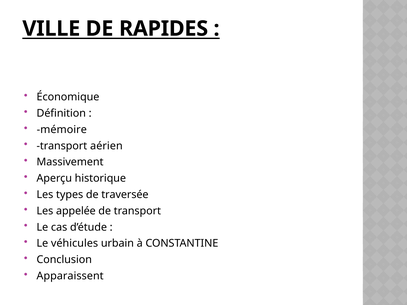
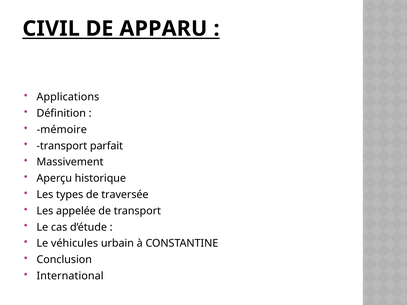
VILLE: VILLE -> CIVIL (51, 29)
RAPIDES: RAPIDES -> APPARU (163, 29)
Économique: Économique -> Applications (68, 97)
aérien: aérien -> parfait (106, 146)
Apparaissent: Apparaissent -> International (70, 276)
